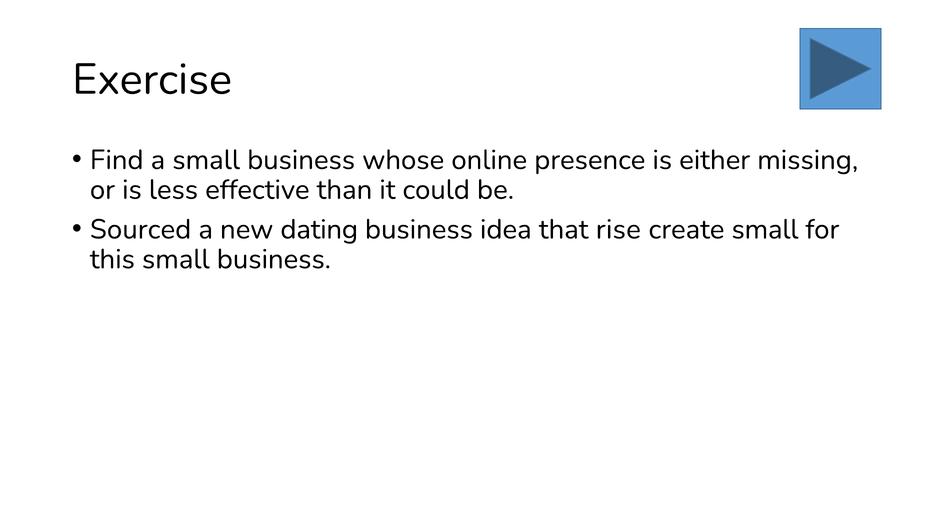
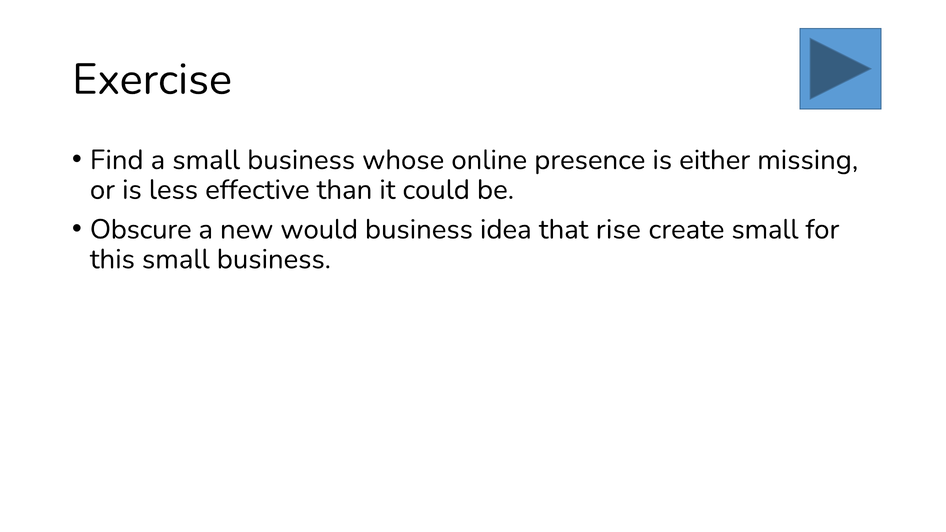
Sourced: Sourced -> Obscure (141, 229)
dating: dating -> would (319, 229)
